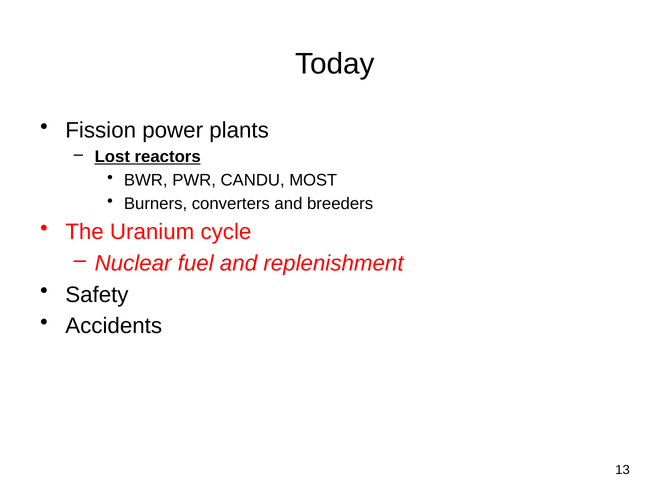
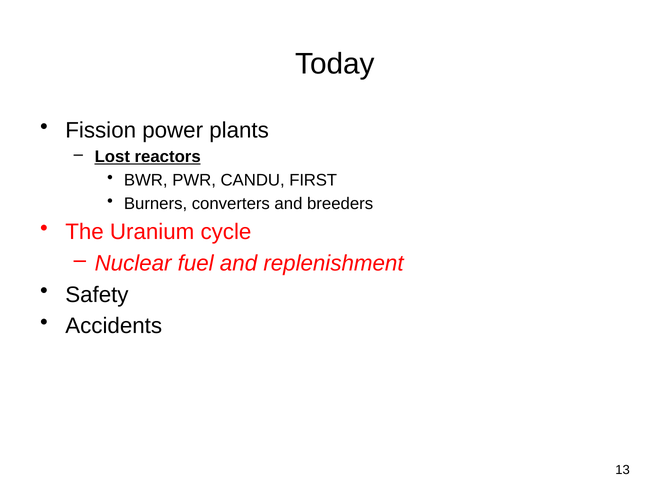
MOST: MOST -> FIRST (313, 180)
